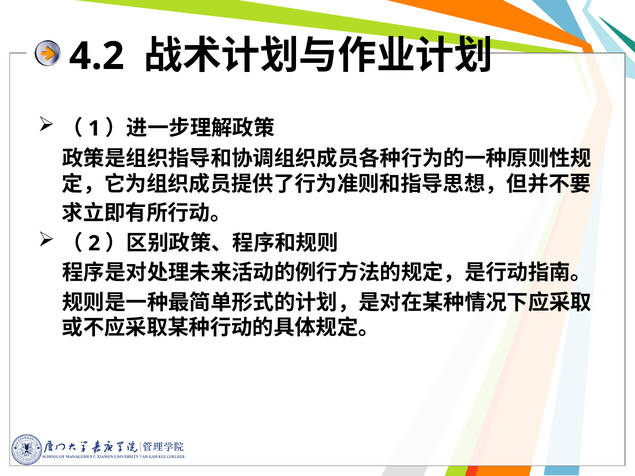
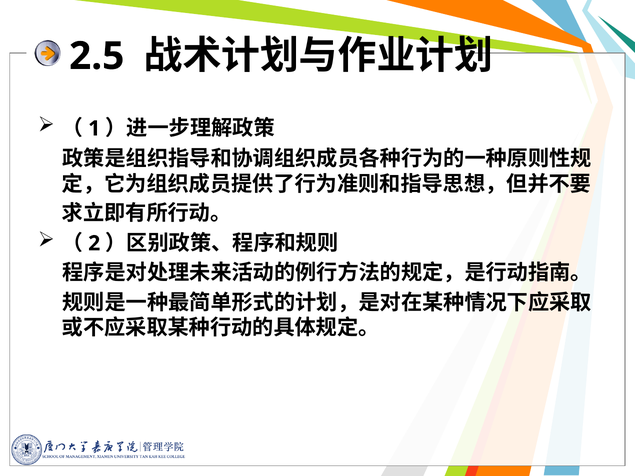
4.2: 4.2 -> 2.5 (97, 56)
